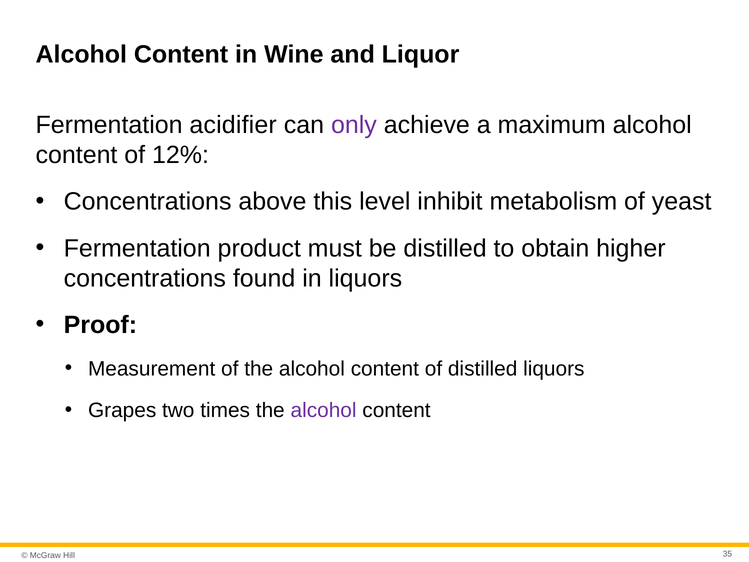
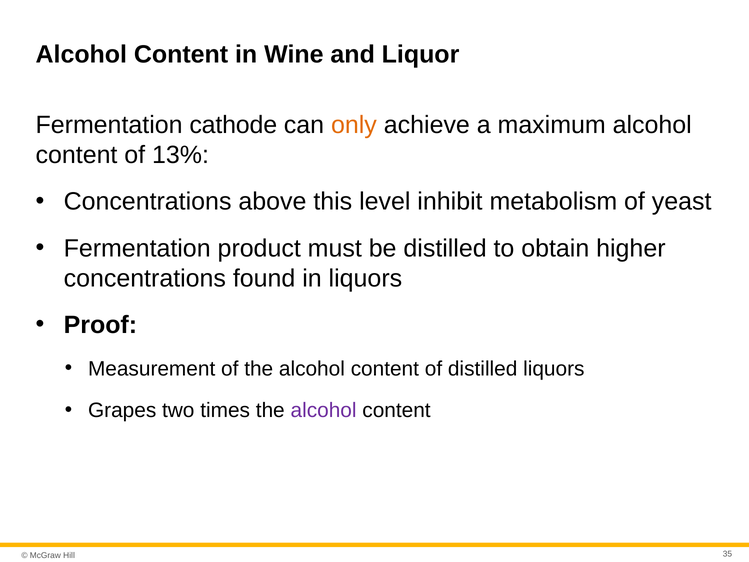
acidifier: acidifier -> cathode (233, 125)
only colour: purple -> orange (354, 125)
12%: 12% -> 13% (180, 155)
